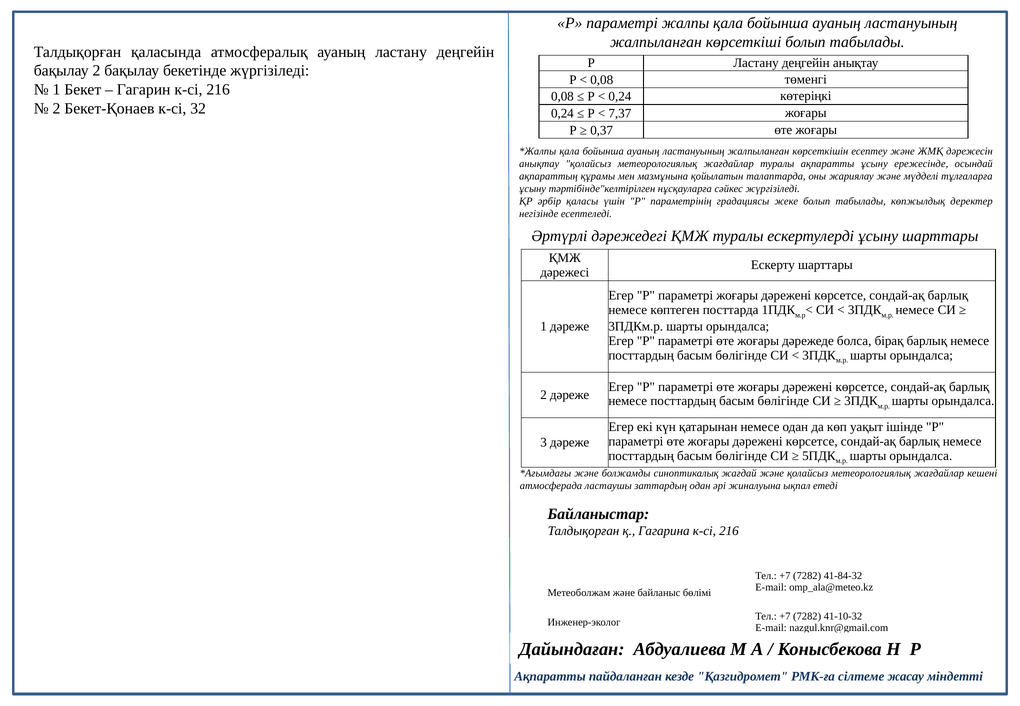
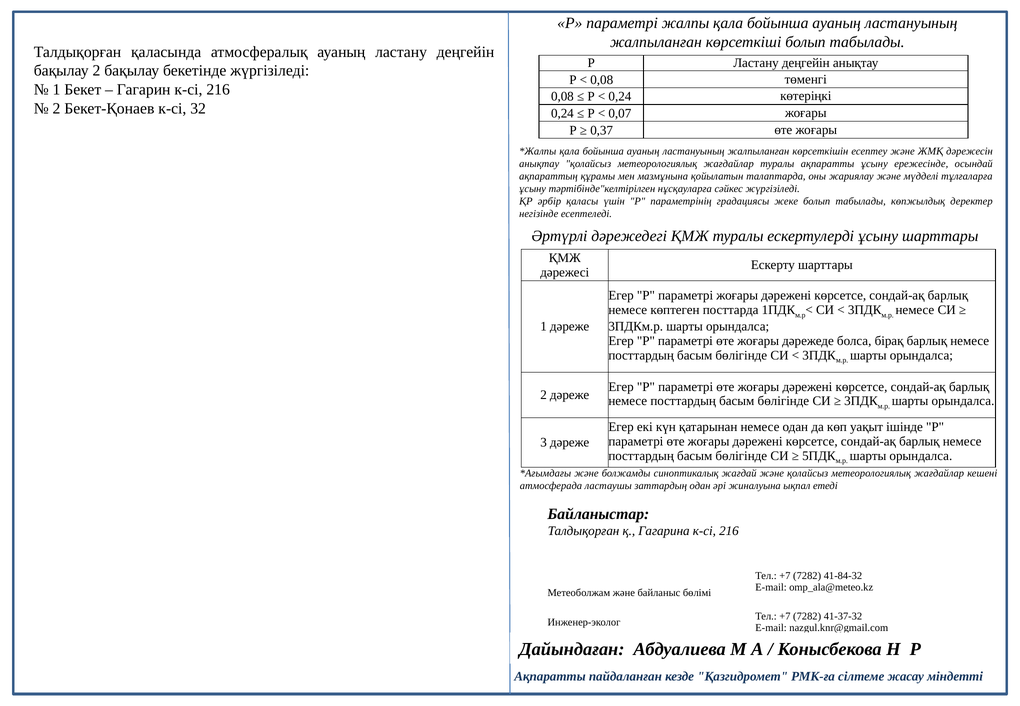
7,37: 7,37 -> 0,07 (620, 113)
41-10-32: 41-10-32 -> 41-37-32 (843, 616)
